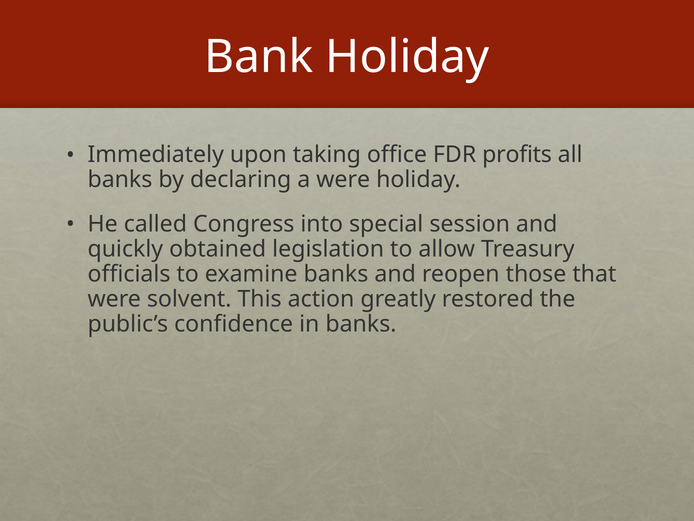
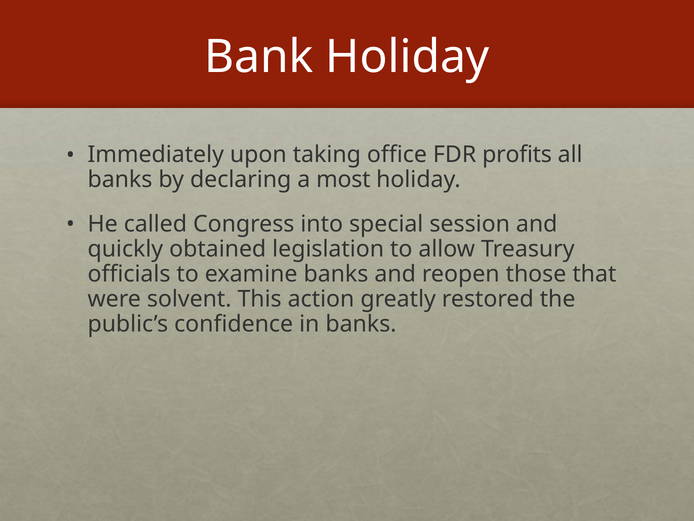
a were: were -> most (343, 180)
